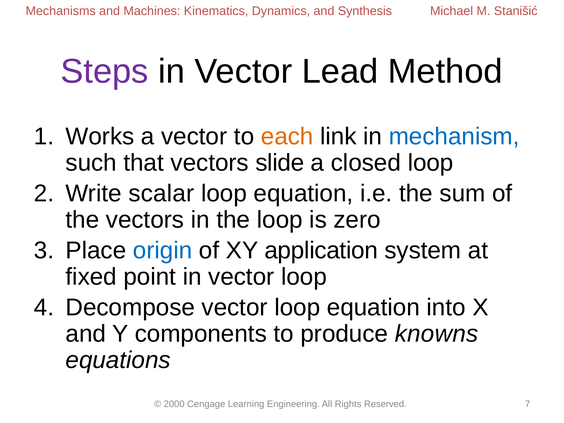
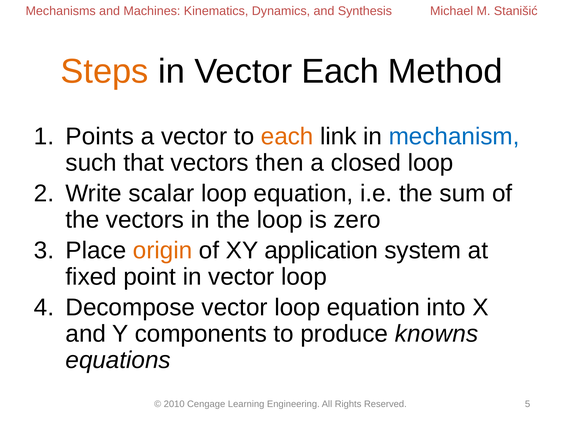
Steps colour: purple -> orange (105, 71)
Vector Lead: Lead -> Each (340, 71)
Works: Works -> Points (100, 137)
slide: slide -> then (280, 163)
origin colour: blue -> orange (163, 251)
2000: 2000 -> 2010 (174, 404)
7: 7 -> 5 (528, 404)
